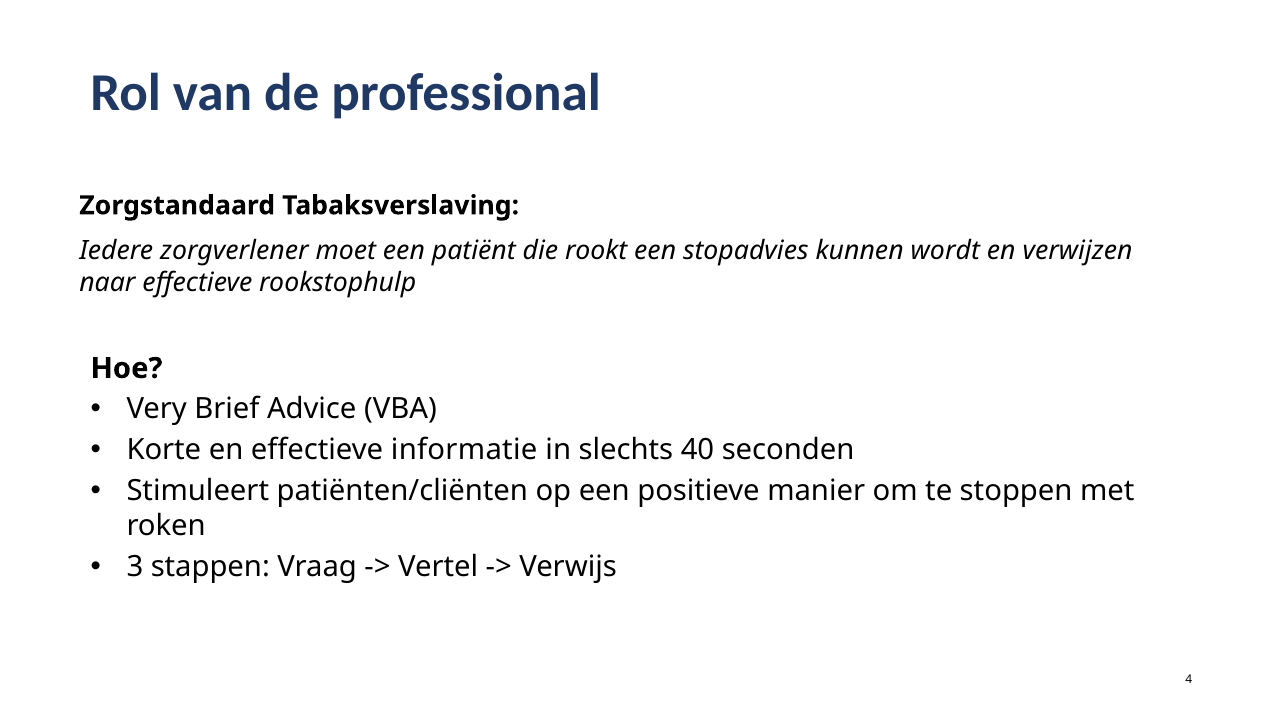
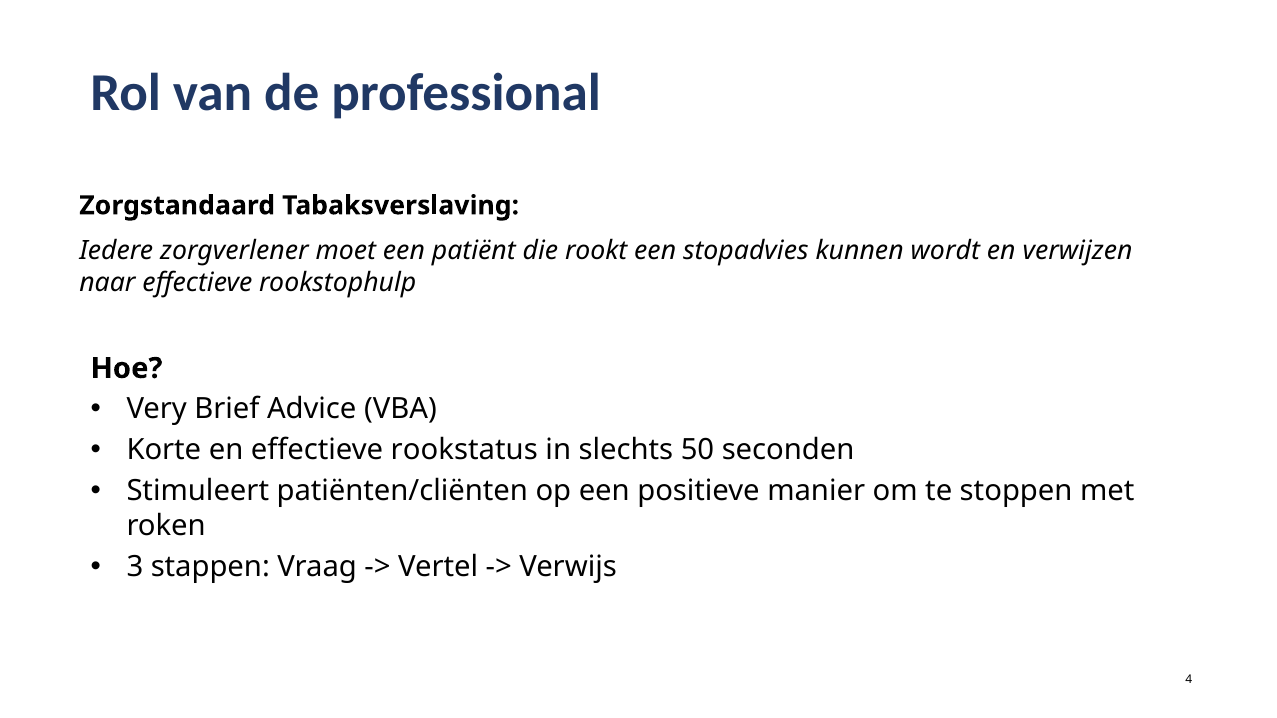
informatie: informatie -> rookstatus (464, 450)
40: 40 -> 50 (698, 450)
